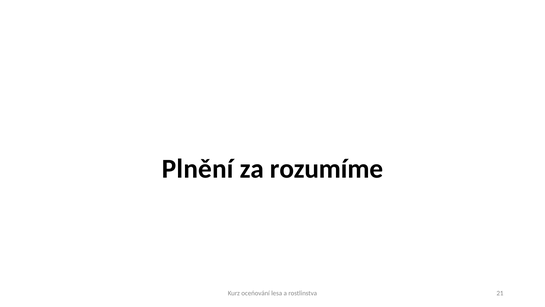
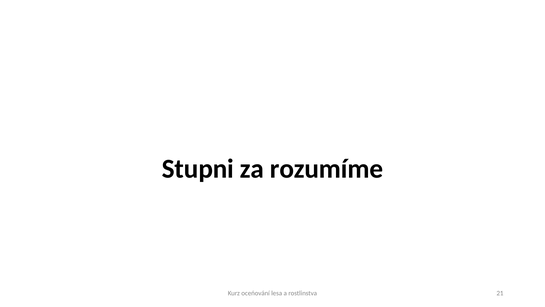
Plnění: Plnění -> Stupni (198, 169)
